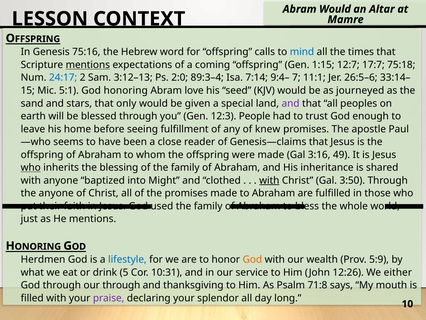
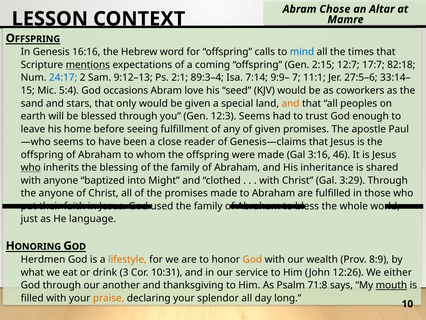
Abram Would: Would -> Chose (335, 9)
75:16: 75:16 -> 16:16 (86, 52)
1:15: 1:15 -> 2:15 (323, 65)
75:18: 75:18 -> 82:18 (401, 65)
3:12–13: 3:12–13 -> 9:12–13 (133, 78)
2:0: 2:0 -> 2:1 (180, 78)
9:4–: 9:4– -> 9:9– (280, 78)
26:5–6: 26:5–6 -> 27:5–6 (361, 78)
5:1: 5:1 -> 5:4 (69, 90)
honoring: honoring -> occasions (126, 90)
journeyed: journeyed -> coworkers (360, 90)
and colour: purple -> orange (291, 103)
12:3 People: People -> Seems (255, 116)
of knew: knew -> given (268, 129)
49: 49 -> 46 (341, 154)
with underline: present -> none (269, 180)
3:50: 3:50 -> 3:29 (352, 180)
He mentions: mentions -> language (93, 219)
lifestyle colour: blue -> orange (127, 259)
5:9: 5:9 -> 8:9 (379, 259)
5: 5 -> 3 (124, 272)
our through: through -> another (121, 285)
mouth underline: none -> present (391, 285)
praise colour: purple -> orange (109, 298)
